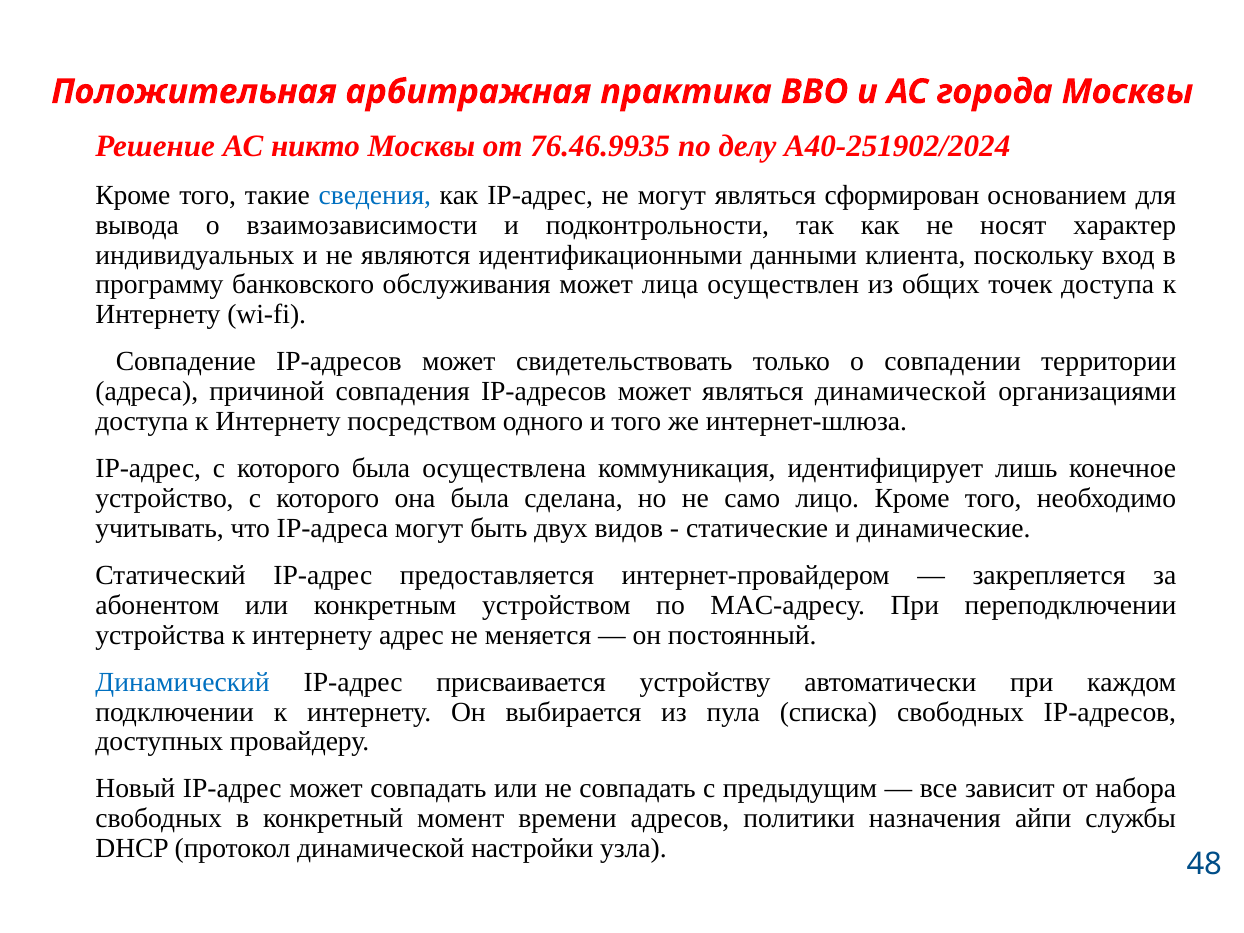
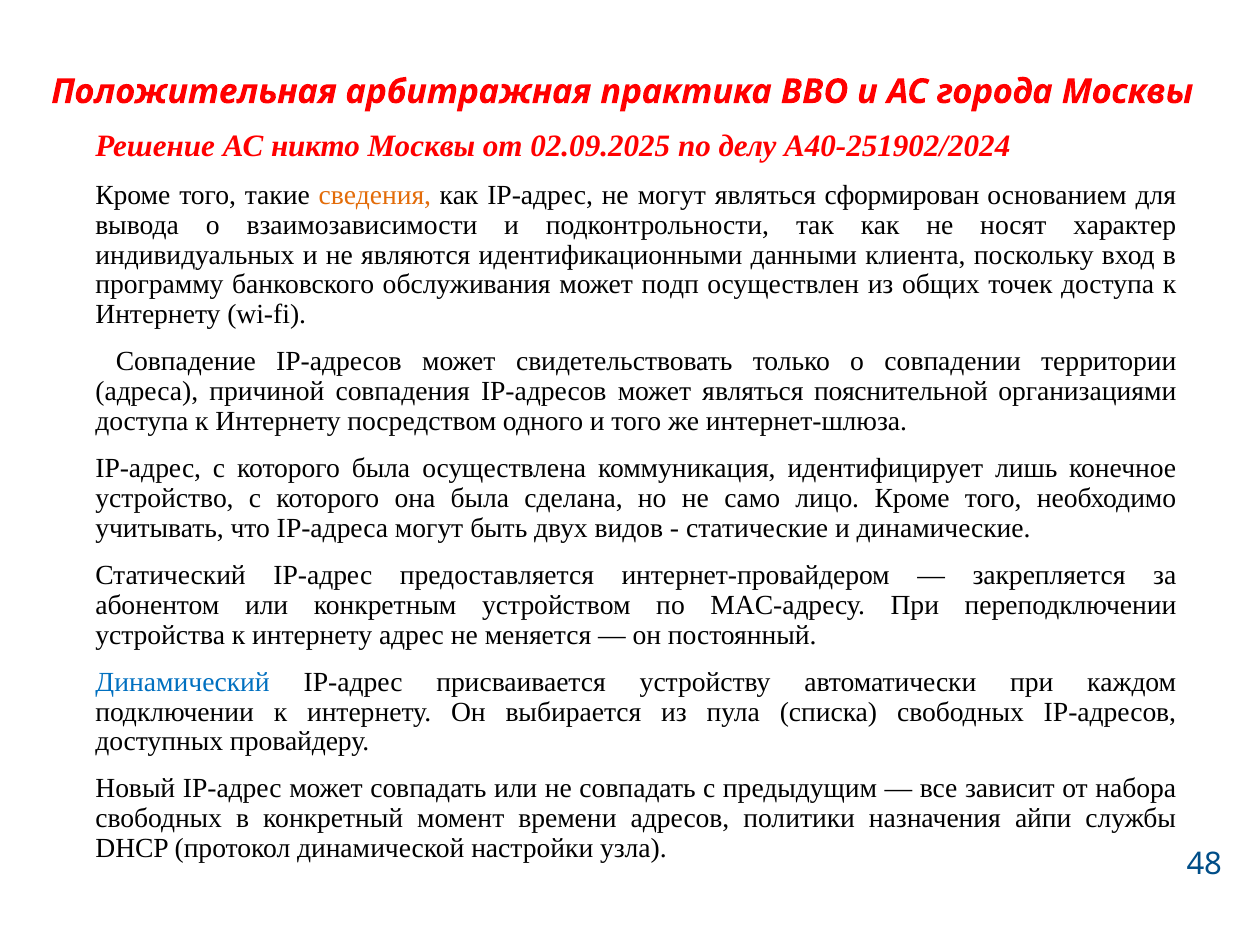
76.46.9935: 76.46.9935 -> 02.09.2025 (600, 146)
сведения colour: blue -> orange (375, 195)
лица: лица -> подп (670, 285)
являться динамической: динамической -> пояснительной (901, 392)
